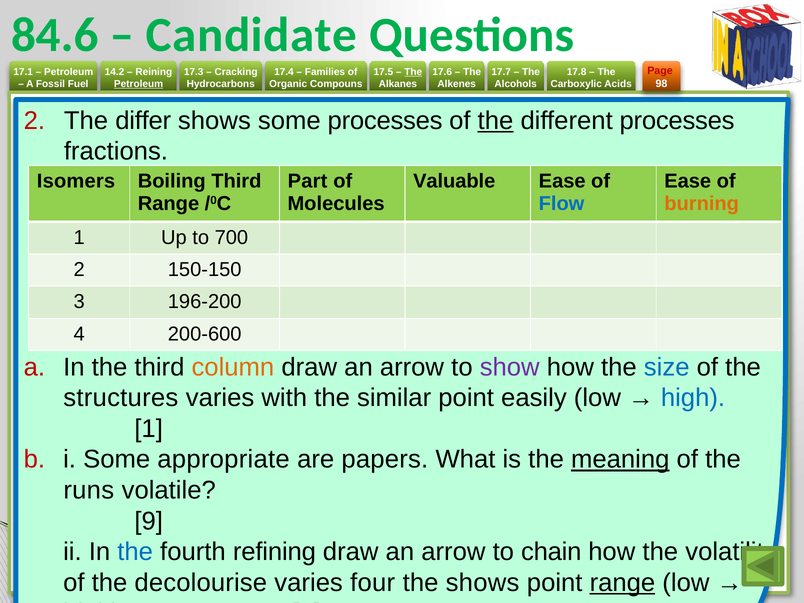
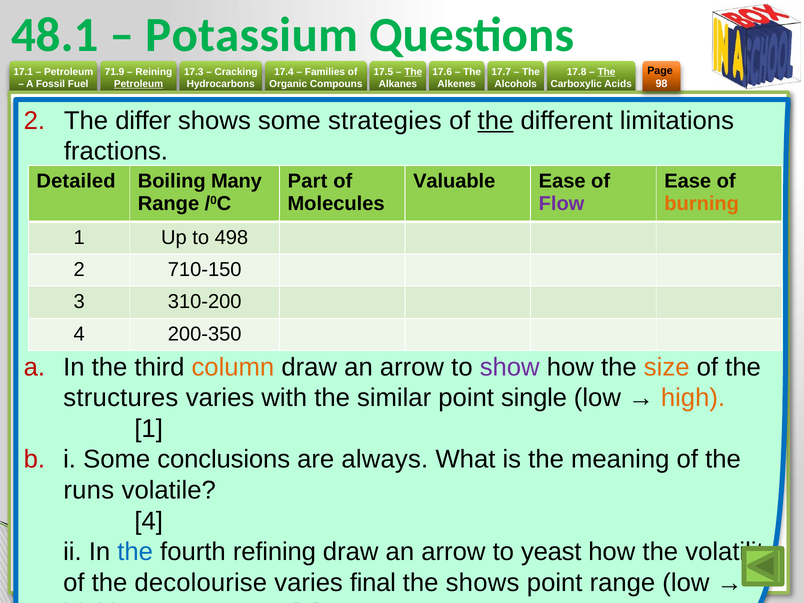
84.6: 84.6 -> 48.1 (55, 35)
Candidate: Candidate -> Potassium (252, 35)
Page colour: red -> black (660, 71)
14.2: 14.2 -> 71.9 (114, 72)
The underline: none -> present (606, 72)
some processes: processes -> strategies (385, 121)
different processes: processes -> limitations (677, 121)
Isomers: Isomers -> Detailed (76, 181)
Boiling Third: Third -> Many (236, 181)
Flow colour: blue -> purple (562, 204)
700: 700 -> 498 (231, 237)
150-150: 150-150 -> 710-150 (205, 270)
196-200: 196-200 -> 310-200 (205, 302)
200-600: 200-600 -> 200-350 (205, 334)
size colour: blue -> orange (667, 367)
easily: easily -> single (534, 398)
high colour: blue -> orange (693, 398)
appropriate: appropriate -> conclusions (224, 459)
papers: papers -> always (385, 459)
meaning underline: present -> none (620, 459)
9: 9 -> 4 (149, 521)
chain: chain -> yeast (551, 552)
four: four -> final (373, 583)
range underline: present -> none (622, 583)
